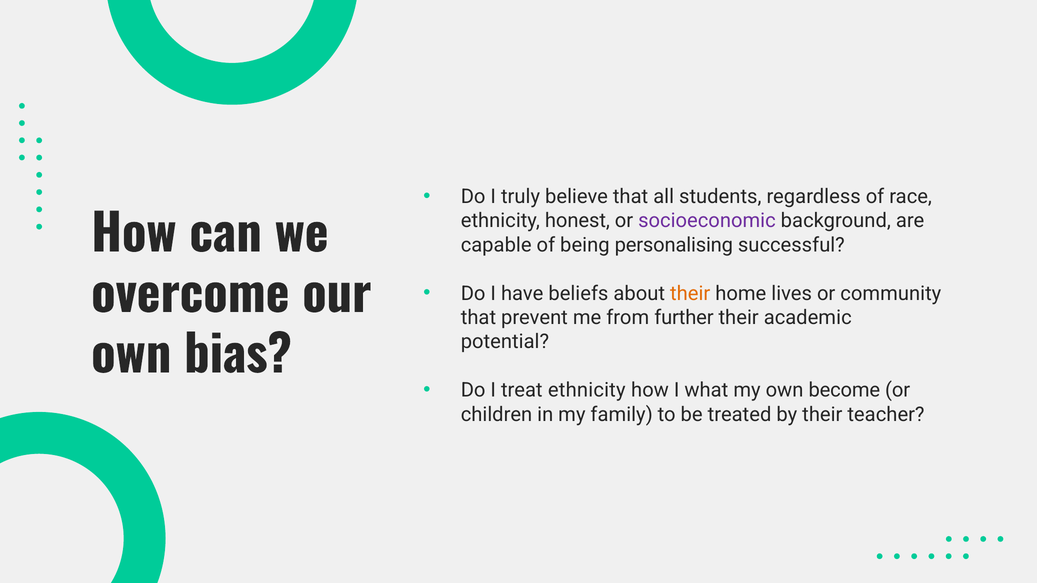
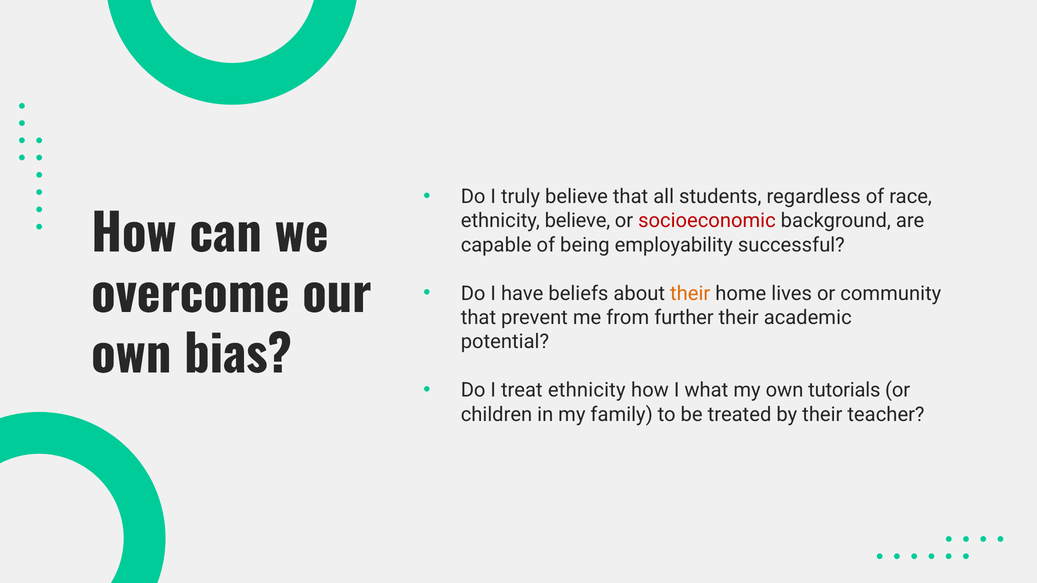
ethnicity honest: honest -> believe (577, 221)
socioeconomic colour: purple -> red (707, 221)
personalising: personalising -> employability (674, 245)
become: become -> tutorials (844, 390)
